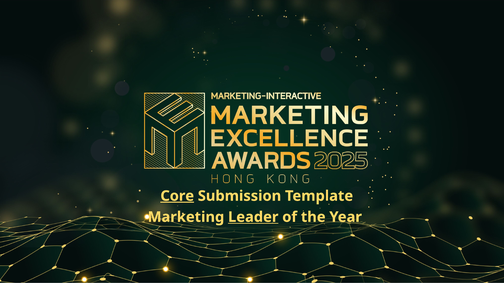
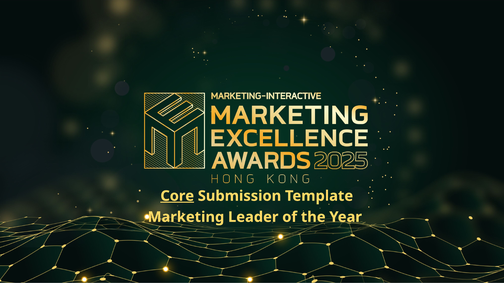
Leader underline: present -> none (253, 217)
